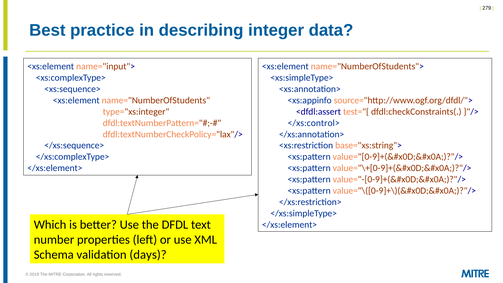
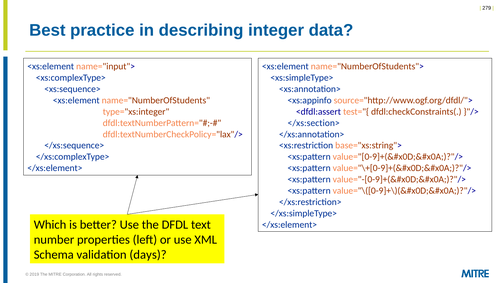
</xs:control>: </xs:control> -> </xs:section> (314, 123)
